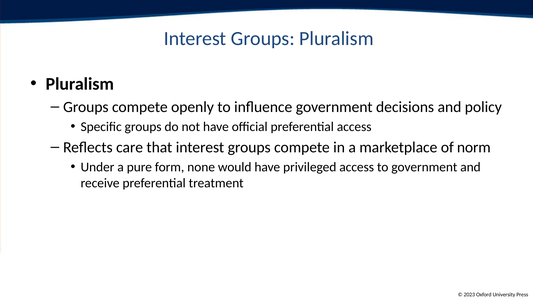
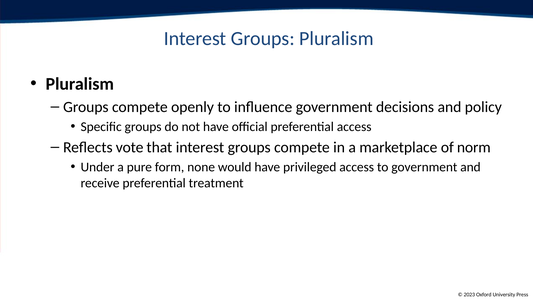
care: care -> vote (130, 147)
